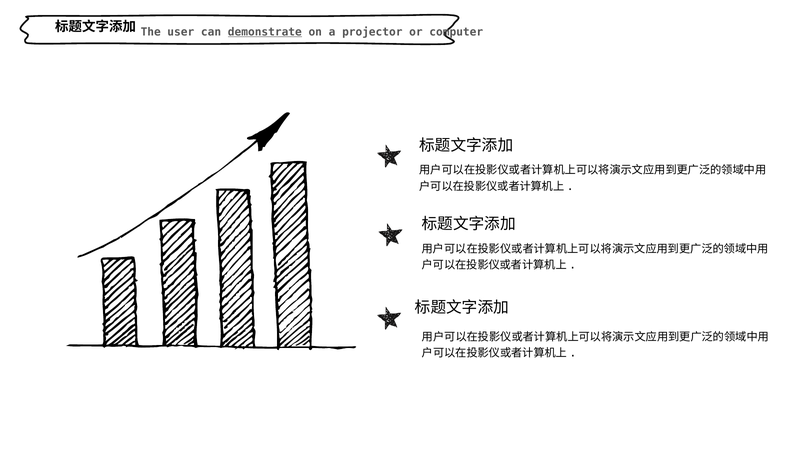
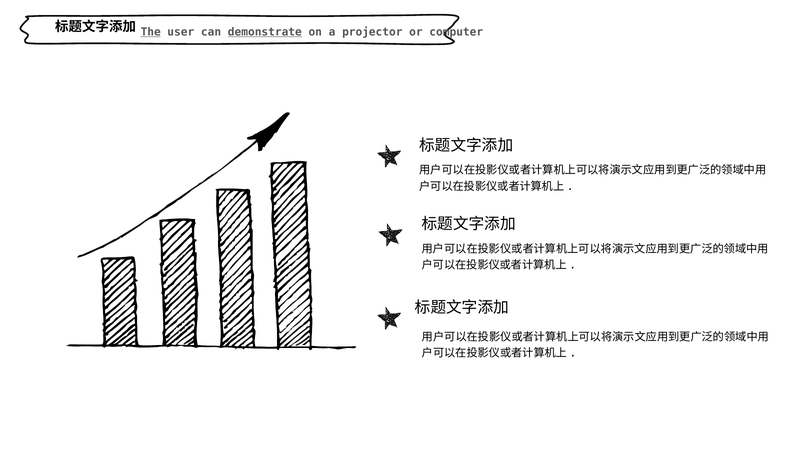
The underline: none -> present (151, 32)
